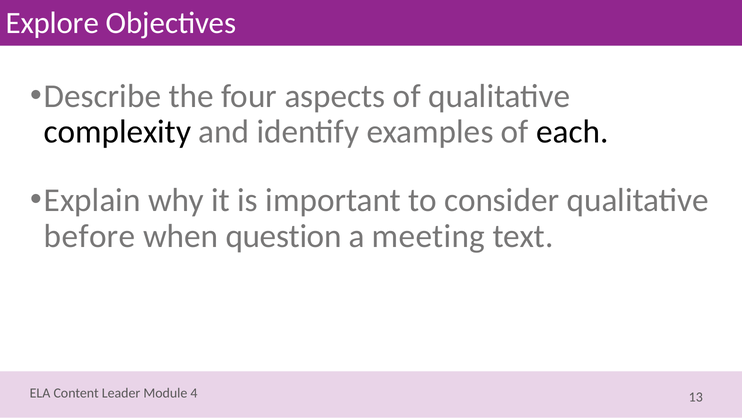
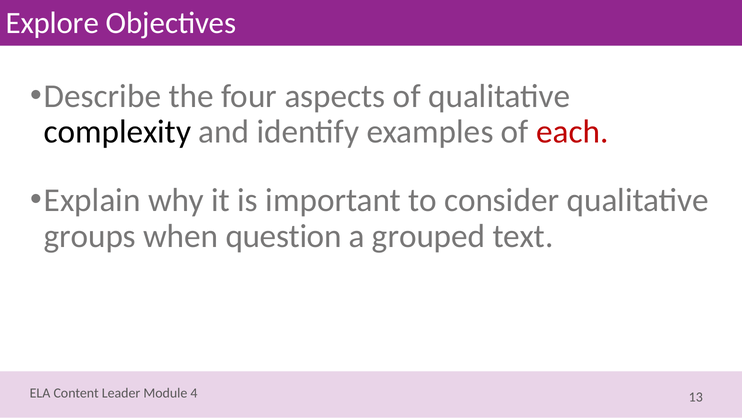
each colour: black -> red (572, 132)
before: before -> groups (90, 236)
meeting: meeting -> grouped (429, 236)
